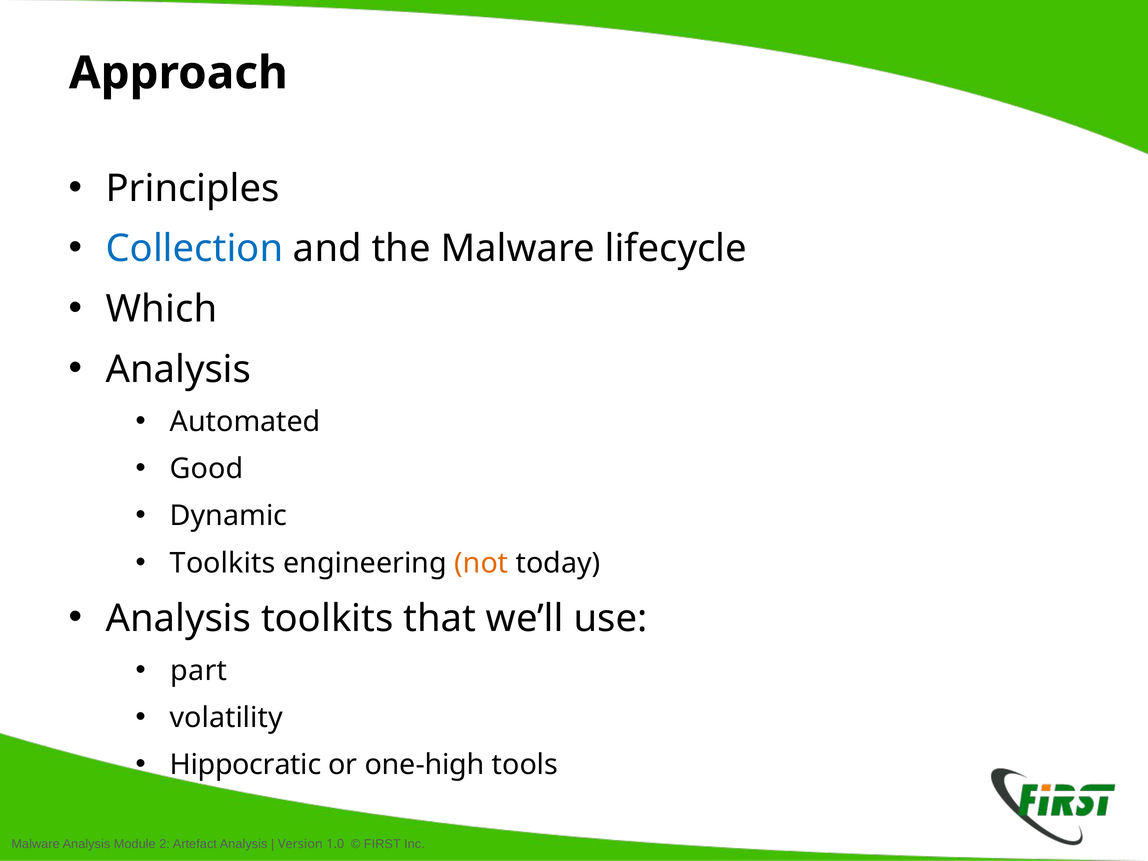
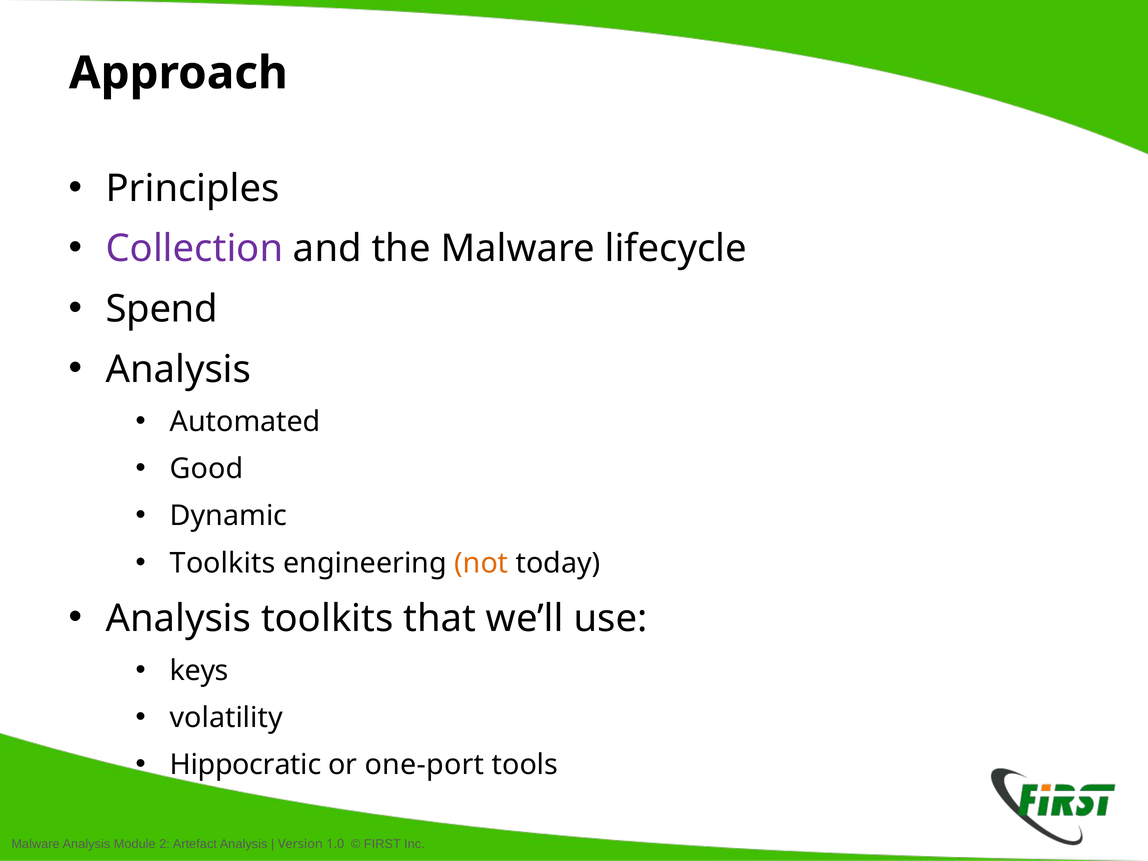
Collection colour: blue -> purple (194, 249)
Which: Which -> Spend (162, 309)
part: part -> keys (199, 671)
one-high: one-high -> one-port (424, 765)
